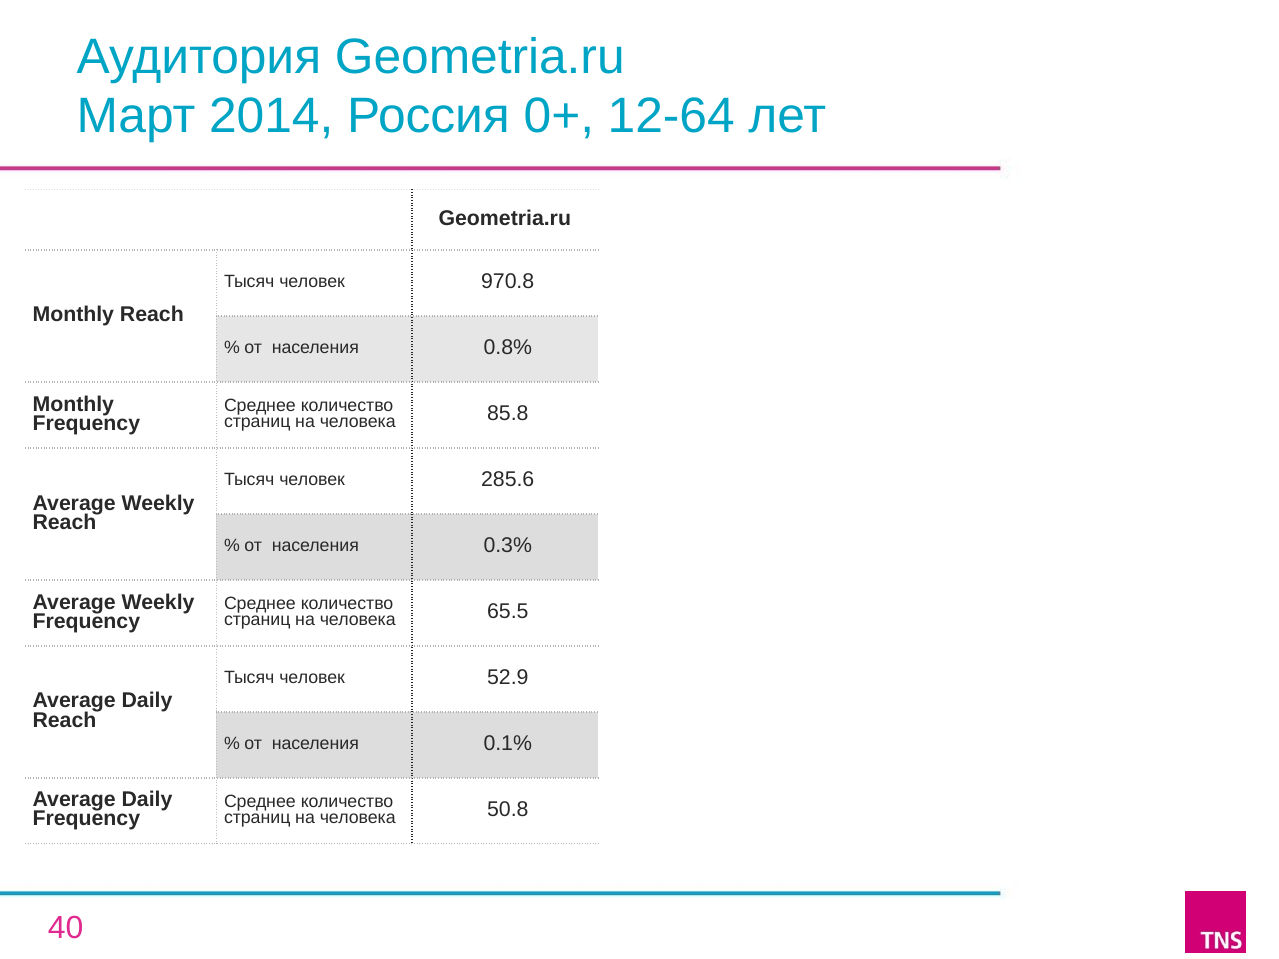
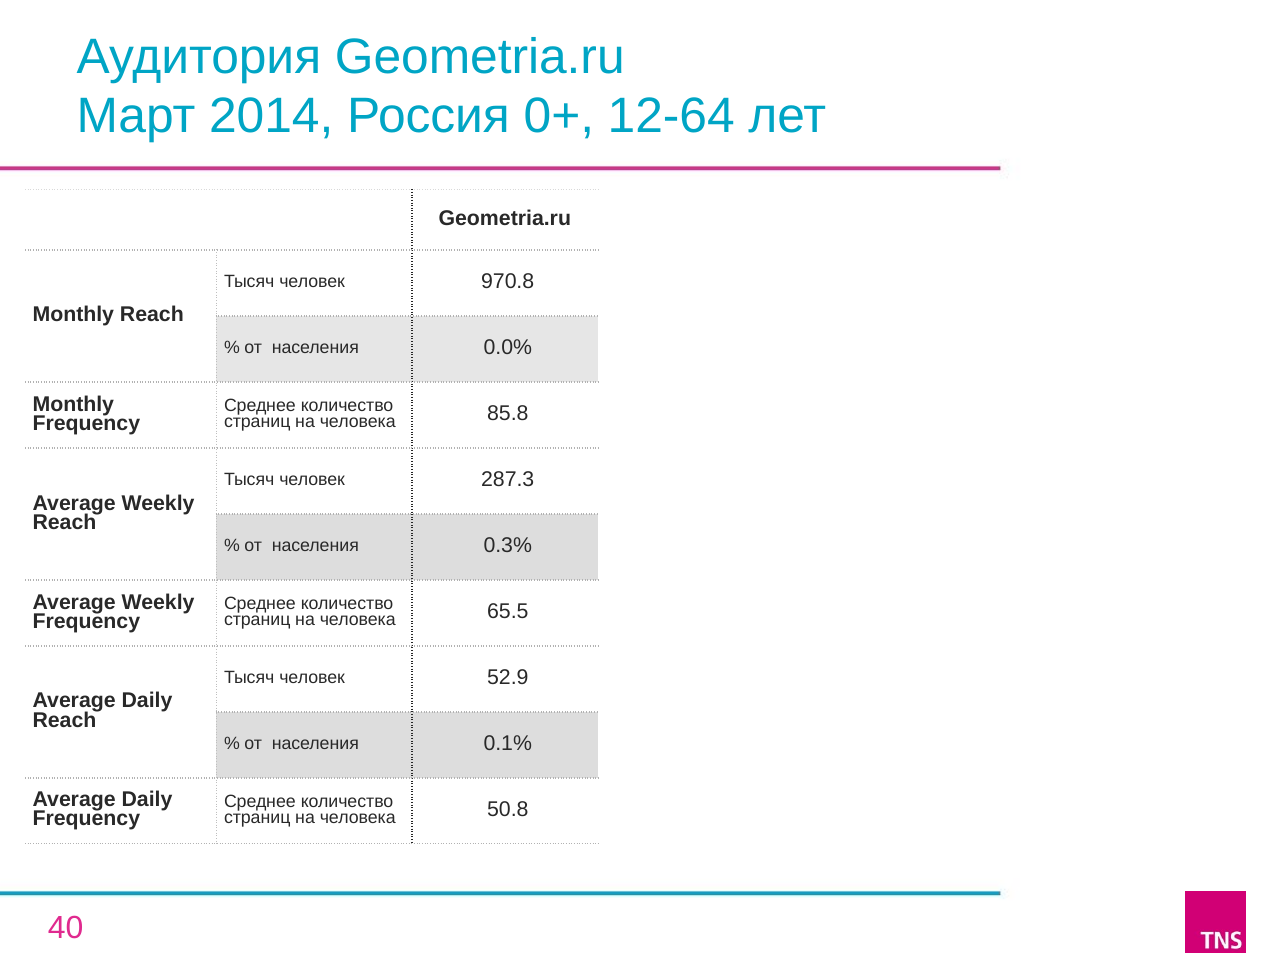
0.8%: 0.8% -> 0.0% (508, 348)
285.6: 285.6 -> 287.3 (508, 480)
